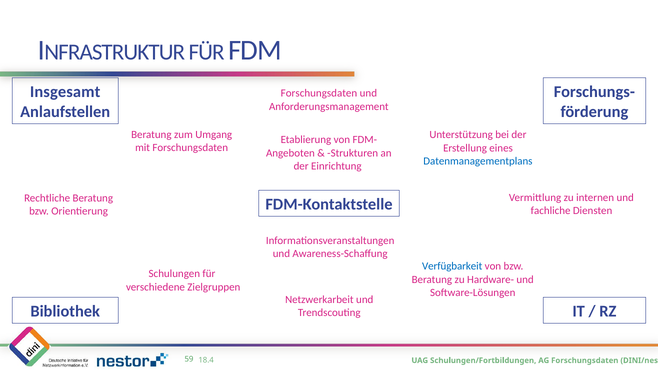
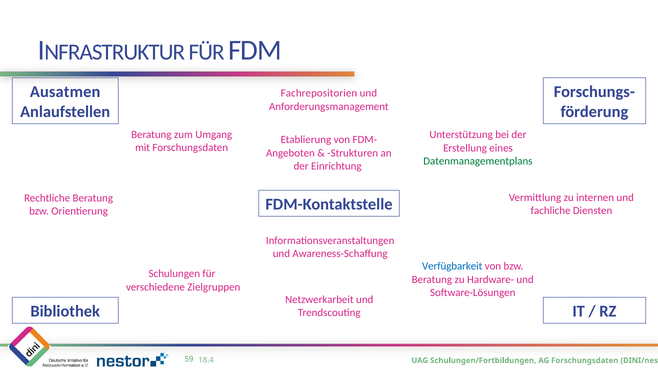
Insgesamt: Insgesamt -> Ausatmen (65, 92)
Forschungsdaten: Forschungsdaten -> Fachrepositorien (319, 93)
Datenmanagementplans colour: blue -> green (478, 161)
